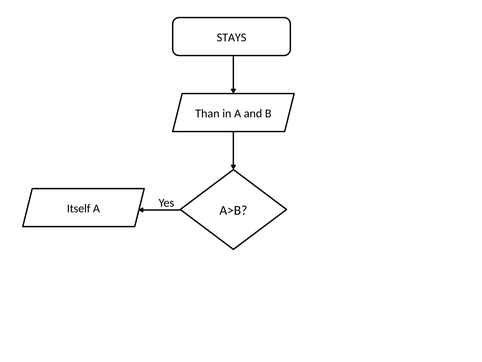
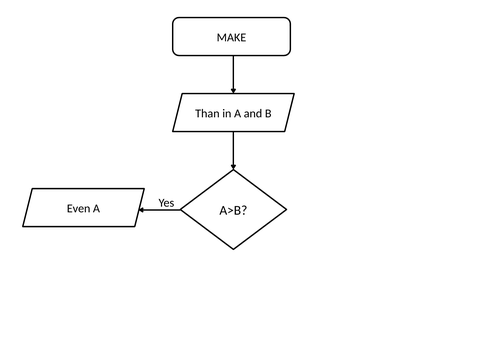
STAYS: STAYS -> MAKE (231, 37)
Itself: Itself -> Even (79, 208)
